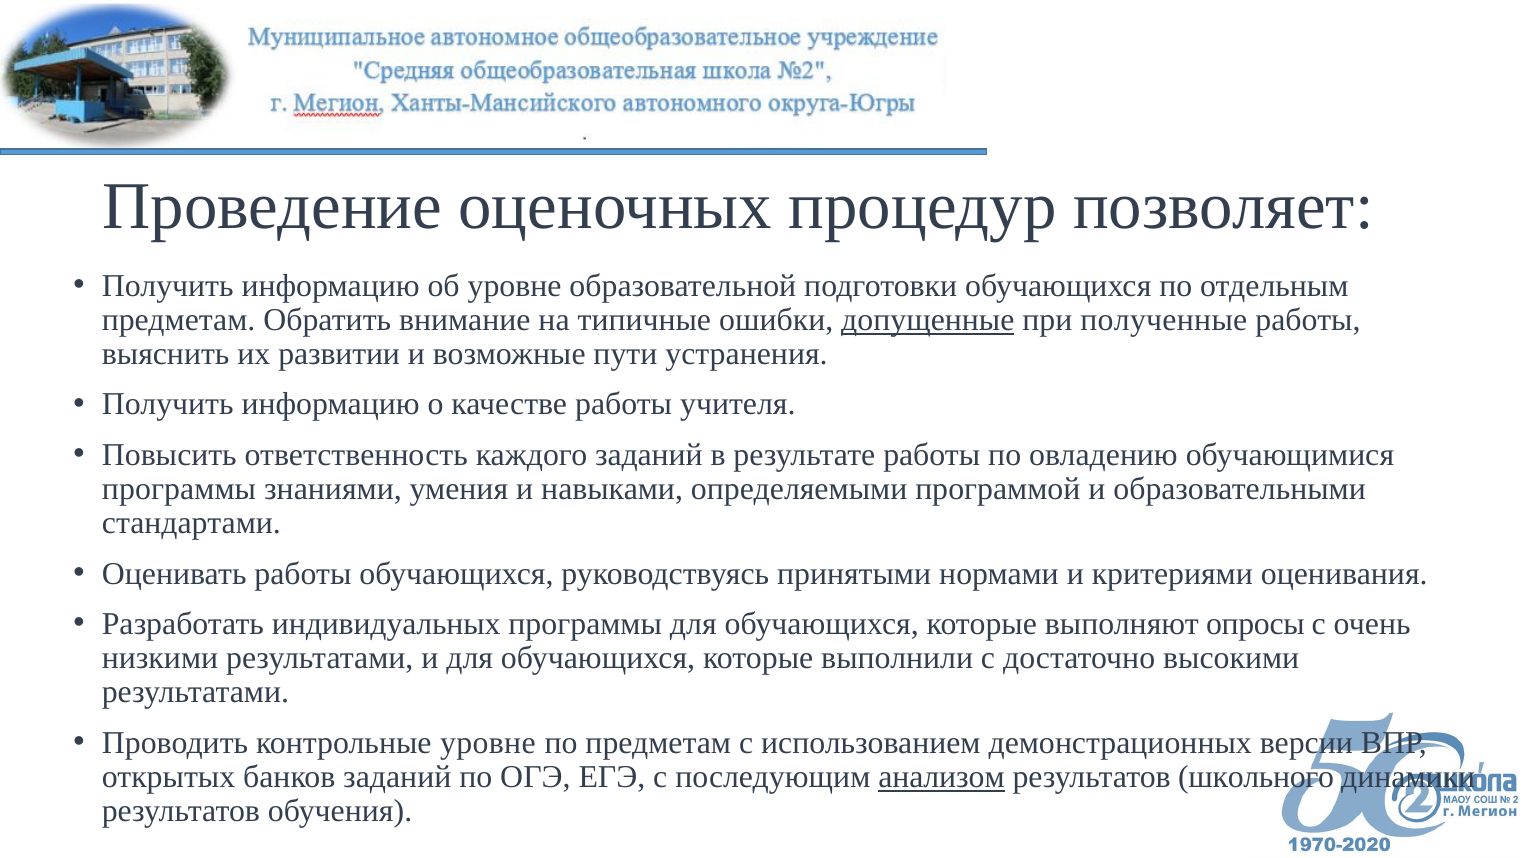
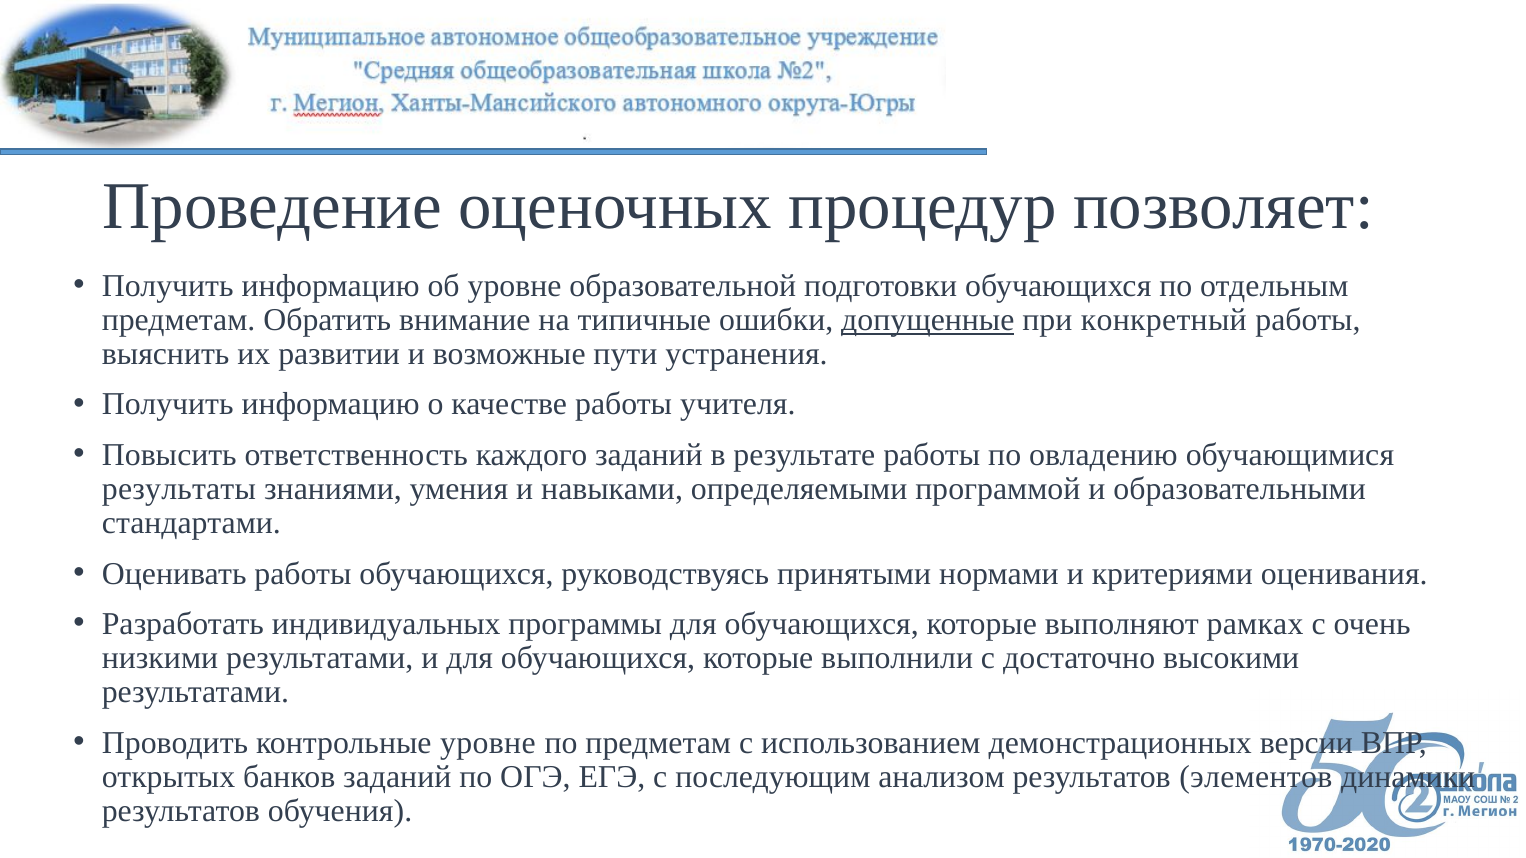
полученные: полученные -> конкретный (1164, 320)
программы: программы -> результаты (179, 489)
опросы: опросы -> рамках (1255, 624)
анализом underline: present -> none (941, 777)
школьного: школьного -> элементов (1256, 777)
